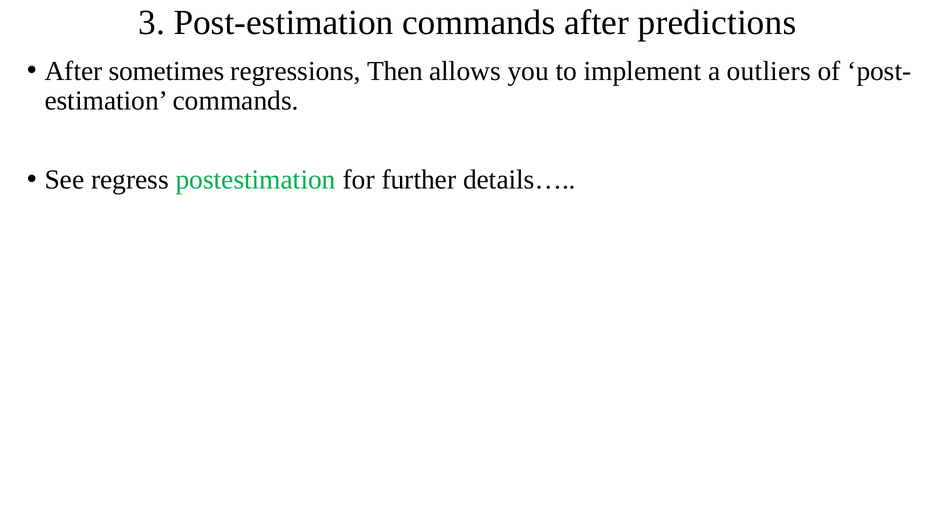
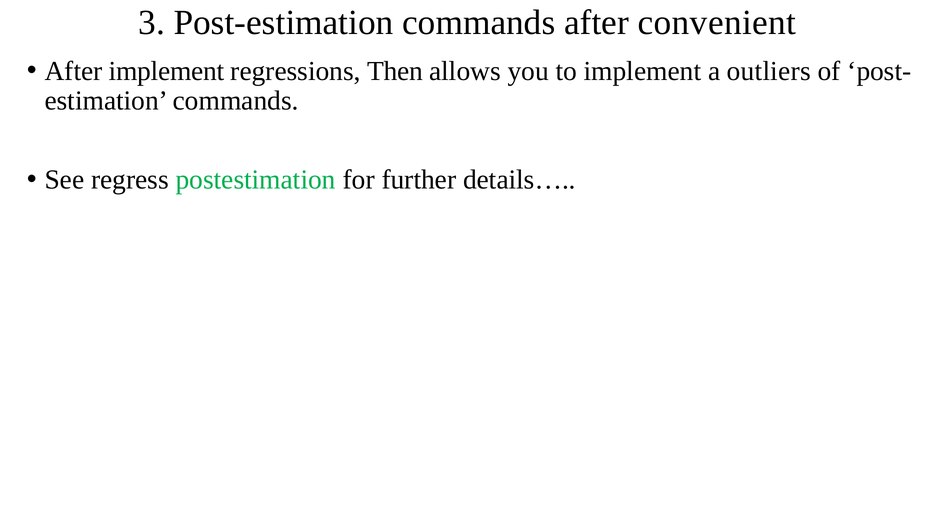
predictions: predictions -> convenient (717, 22)
After sometimes: sometimes -> implement (167, 71)
